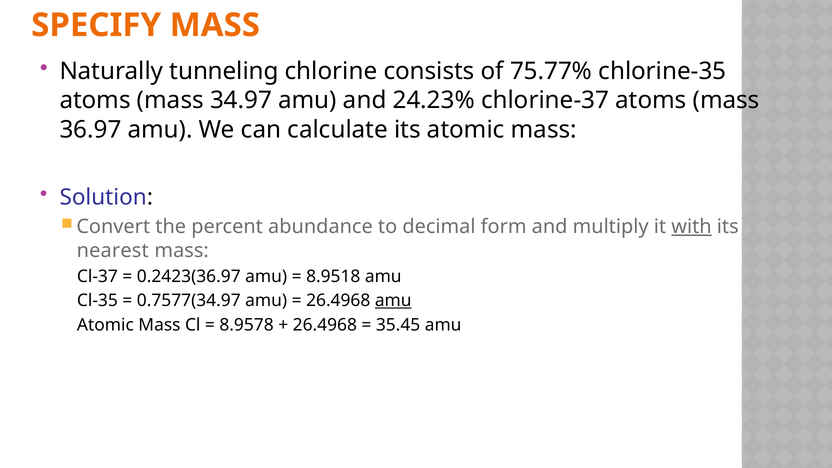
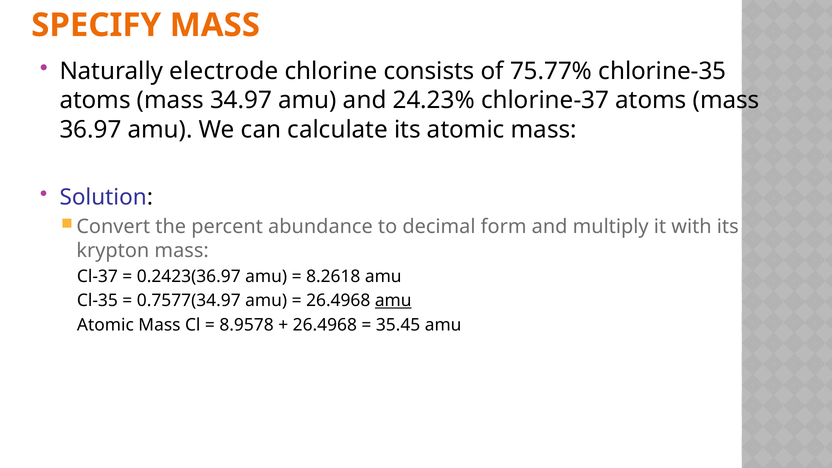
tunneling: tunneling -> electrode (224, 71)
with underline: present -> none (691, 227)
nearest: nearest -> krypton (113, 251)
8.9518: 8.9518 -> 8.2618 (333, 276)
